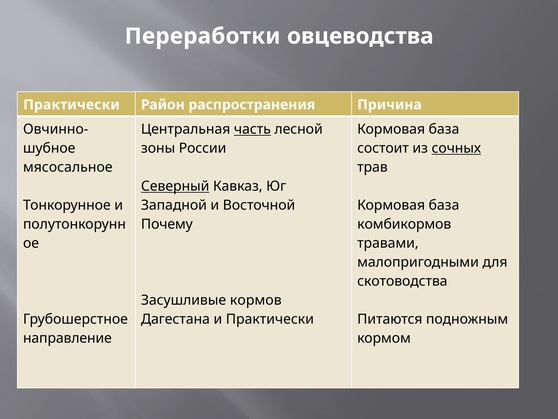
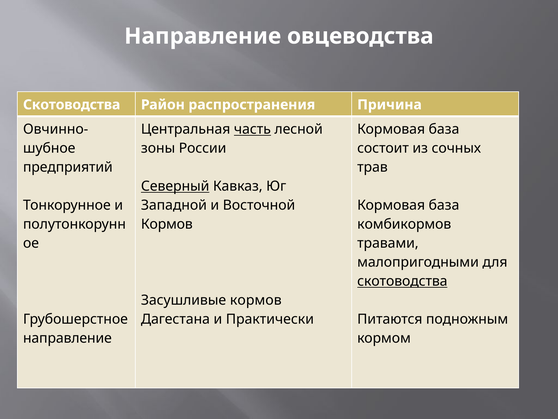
Переработки: Переработки -> Направление (203, 36)
Практически: Практически -> Скотоводства (72, 105)
сочных underline: present -> none (456, 148)
мясосальное: мясосальное -> предприятий (68, 167)
Почему: Почему -> Кормов (167, 224)
скотоводства underline: none -> present (402, 281)
